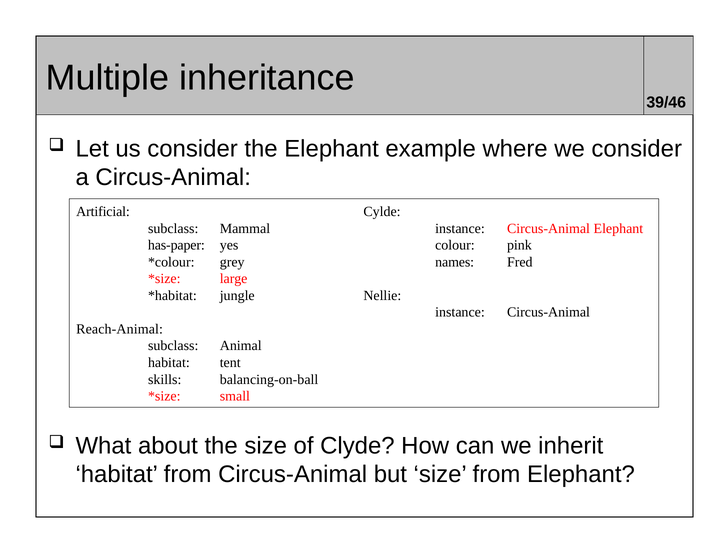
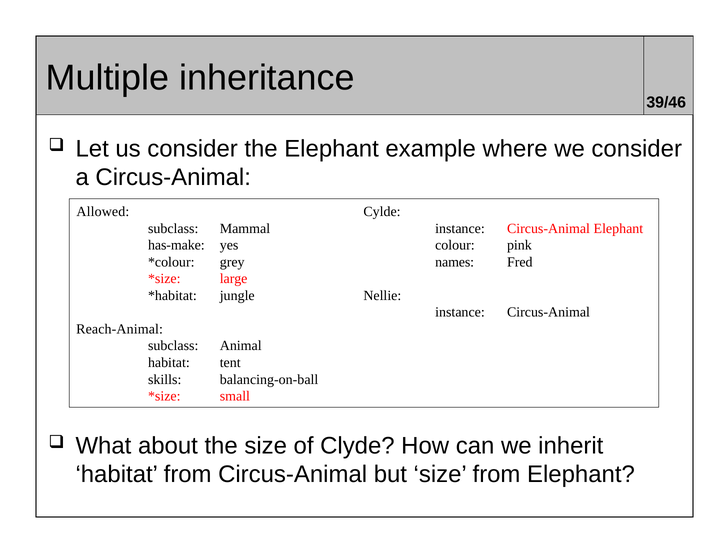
Artificial: Artificial -> Allowed (103, 211)
has-paper: has-paper -> has-make (176, 245)
